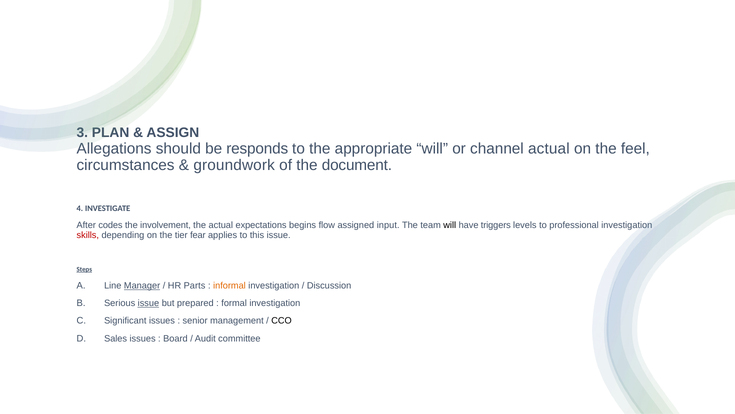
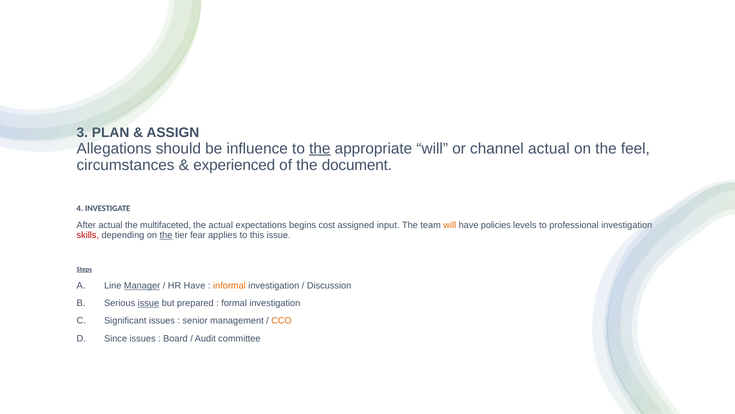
responds: responds -> influence (257, 148)
the underline: none -> present (320, 148)
groundwork: groundwork -> experienced (234, 165)
After codes: codes -> actual (110, 225)
involvement: involvement -> multifaceted (166, 225)
flow: flow -> cost (327, 225)
will colour: black -> orange (450, 225)
triggers: triggers -> policies (496, 225)
the underline: none -> present (166, 235)
HR Parts: Parts -> Have (195, 285)
CCO colour: black -> orange (282, 321)
Sales: Sales -> Since (116, 338)
